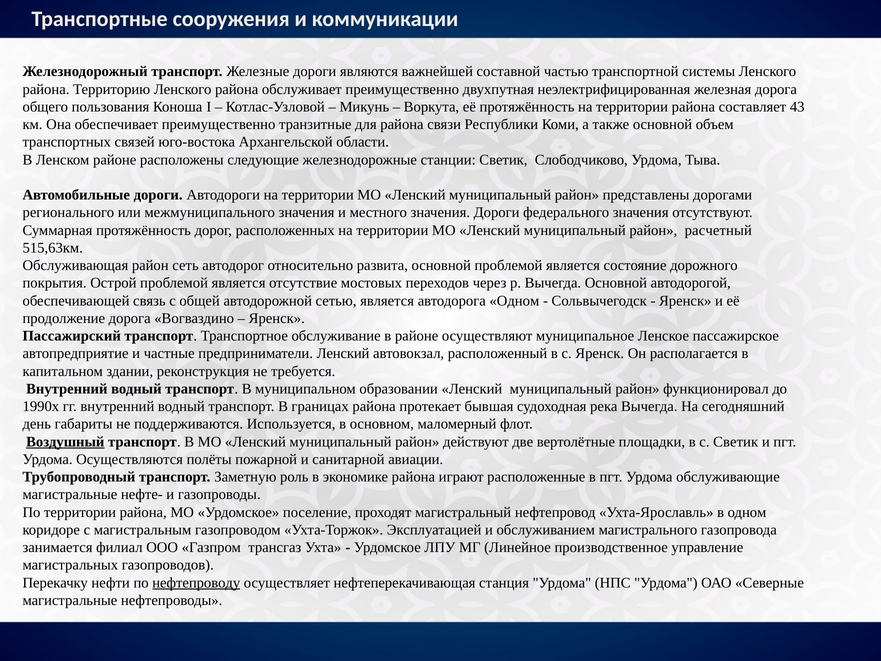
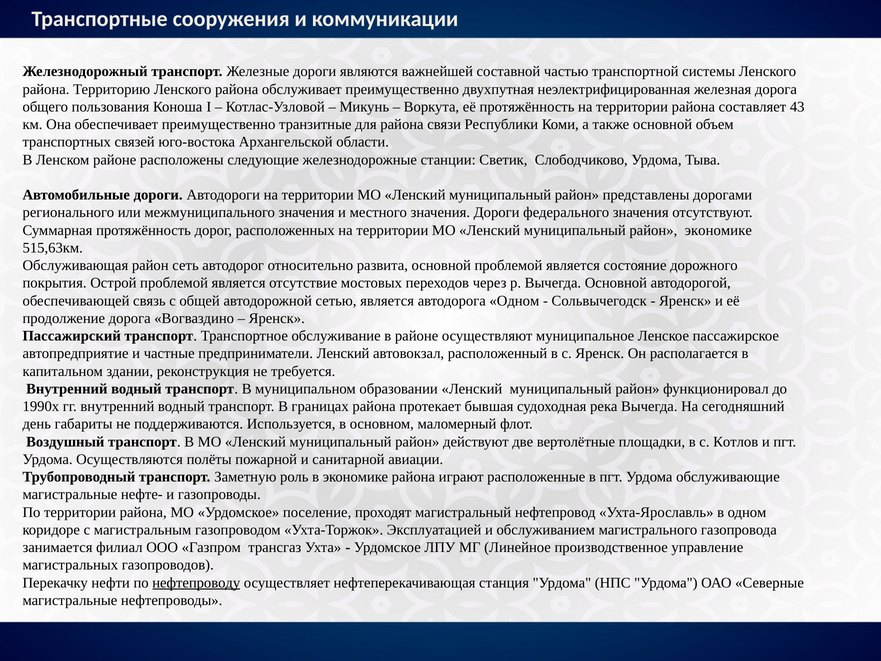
район расчетный: расчетный -> экономике (718, 230)
Воздушный underline: present -> none (65, 442)
с Светик: Светик -> Котлов (736, 442)
